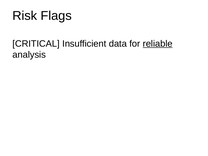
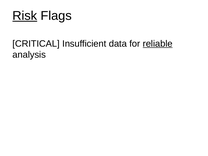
Risk underline: none -> present (25, 16)
